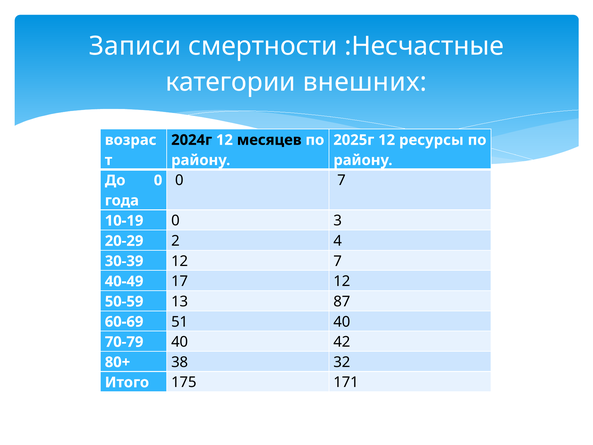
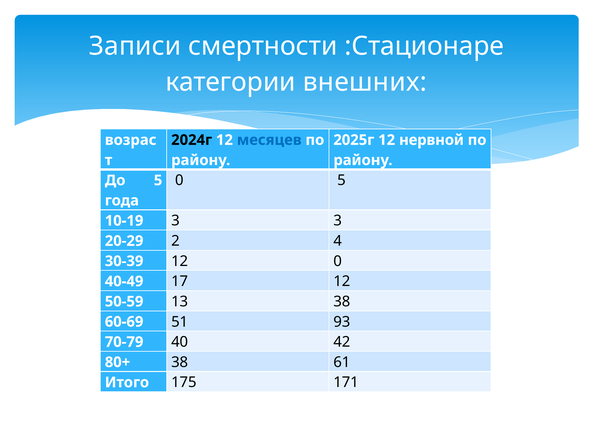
:Несчастные: :Несчастные -> :Стационаре (424, 46)
месяцев colour: black -> blue (269, 140)
ресурсы: ресурсы -> нервной (431, 140)
0 7: 7 -> 5 (341, 180)
До 0: 0 -> 5 (158, 180)
0: 0 -> 3 (175, 221)
12 7: 7 -> 0 (338, 261)
13 87: 87 -> 38 (342, 301)
51 40: 40 -> 93 (342, 322)
32: 32 -> 61 (342, 362)
